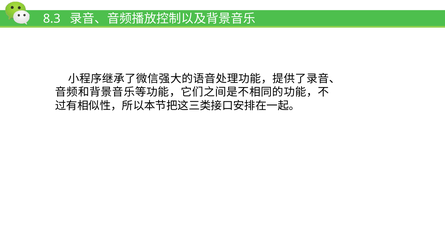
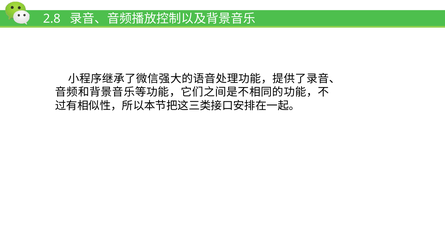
8.3: 8.3 -> 2.8 (52, 19)
